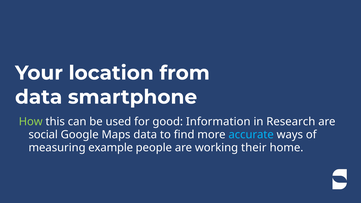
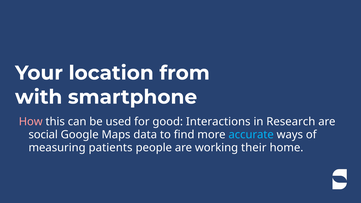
data: data -> with (39, 97)
How colour: light green -> pink (31, 122)
Information: Information -> Interactions (218, 122)
example: example -> patients (111, 148)
